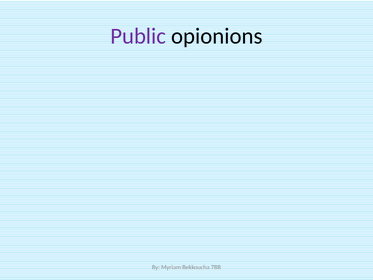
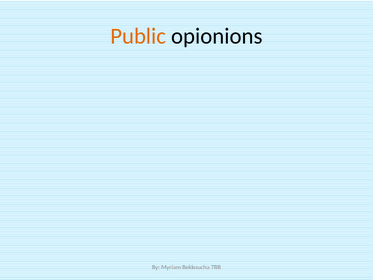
Public colour: purple -> orange (138, 36)
